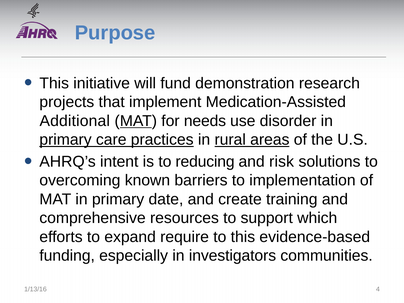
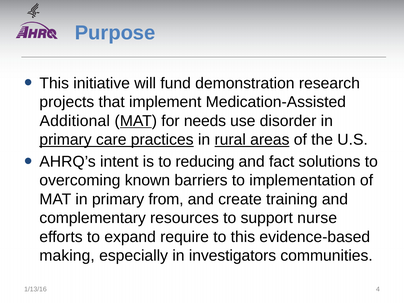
risk: risk -> fact (282, 162)
date: date -> from (166, 199)
comprehensive: comprehensive -> complementary (93, 218)
which: which -> nurse (317, 218)
funding: funding -> making (67, 256)
